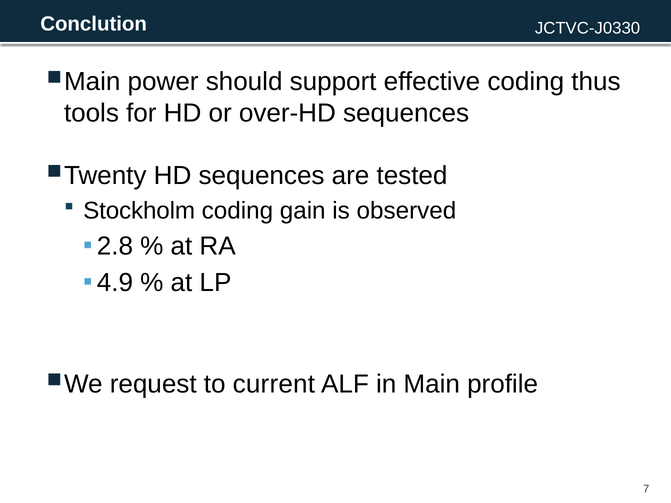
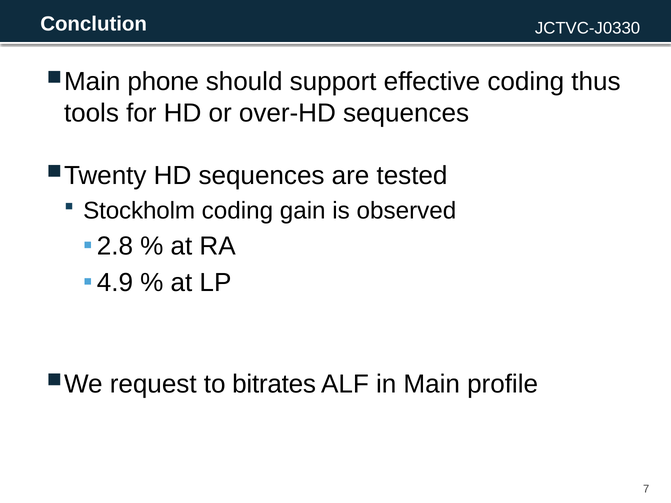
power: power -> phone (163, 82)
current: current -> bitrates (274, 384)
